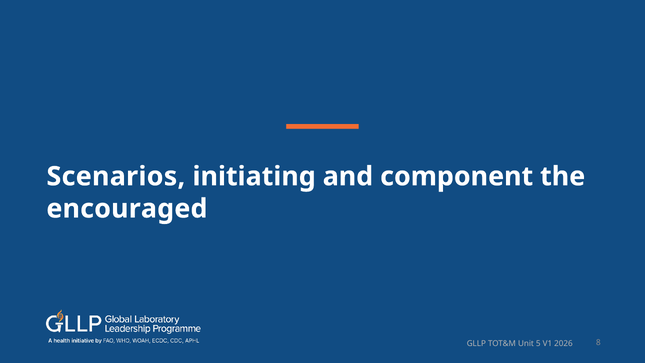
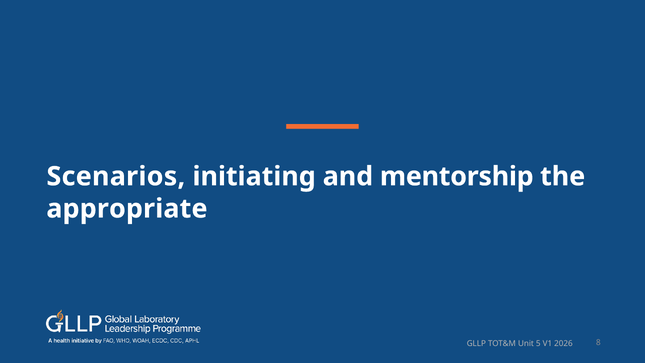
component: component -> mentorship (457, 176)
encouraged: encouraged -> appropriate (127, 209)
